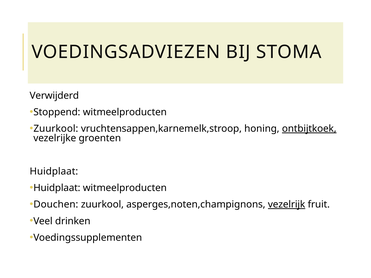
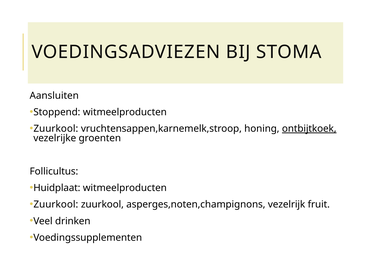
Verwijderd: Verwijderd -> Aansluiten (54, 96)
Huidplaat: Huidplaat -> Follicultus (54, 171)
Douchen: Douchen -> Zuurkool (56, 205)
vezelrijk underline: present -> none (287, 205)
